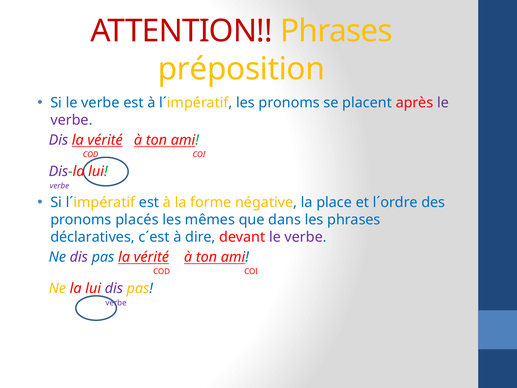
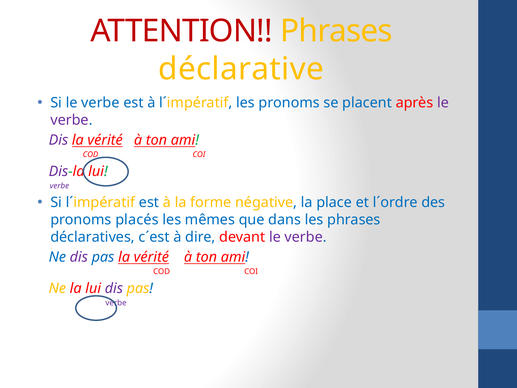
préposition: préposition -> déclarative (241, 69)
